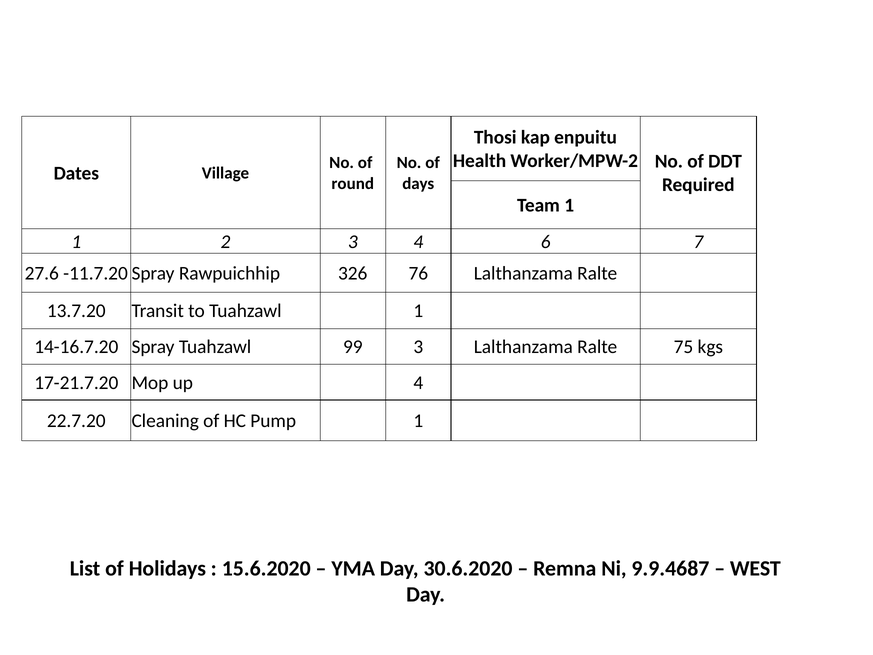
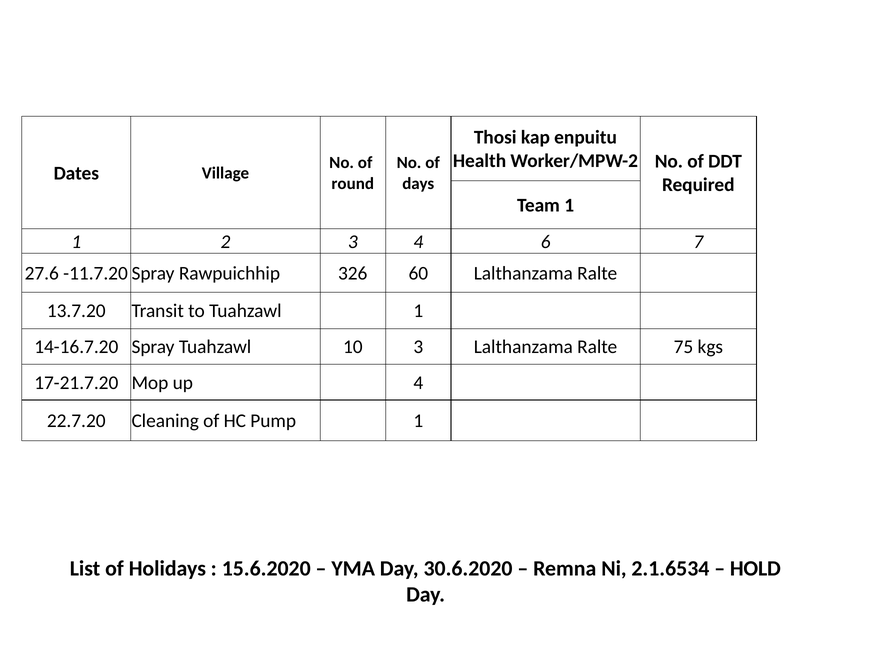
76: 76 -> 60 (418, 273)
99: 99 -> 10 (353, 347)
9.9.4687: 9.9.4687 -> 2.1.6534 (670, 568)
WEST: WEST -> HOLD (755, 568)
